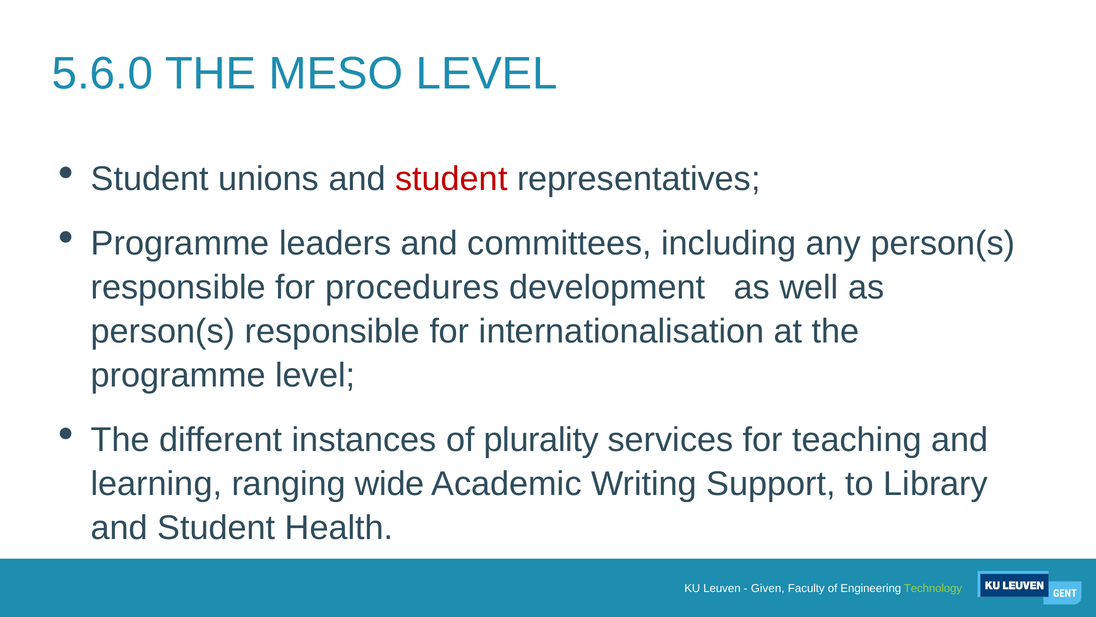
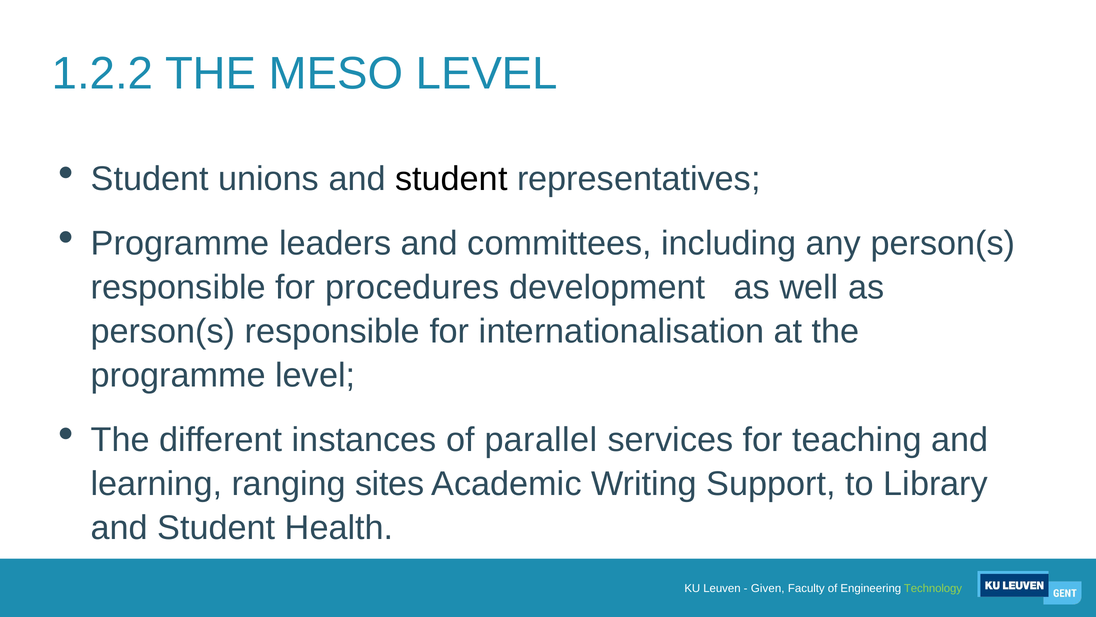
5.6.0: 5.6.0 -> 1.2.2 (102, 74)
student colour: red -> black (451, 179)
plurality: plurality -> parallel (541, 440)
wide: wide -> sites (390, 484)
